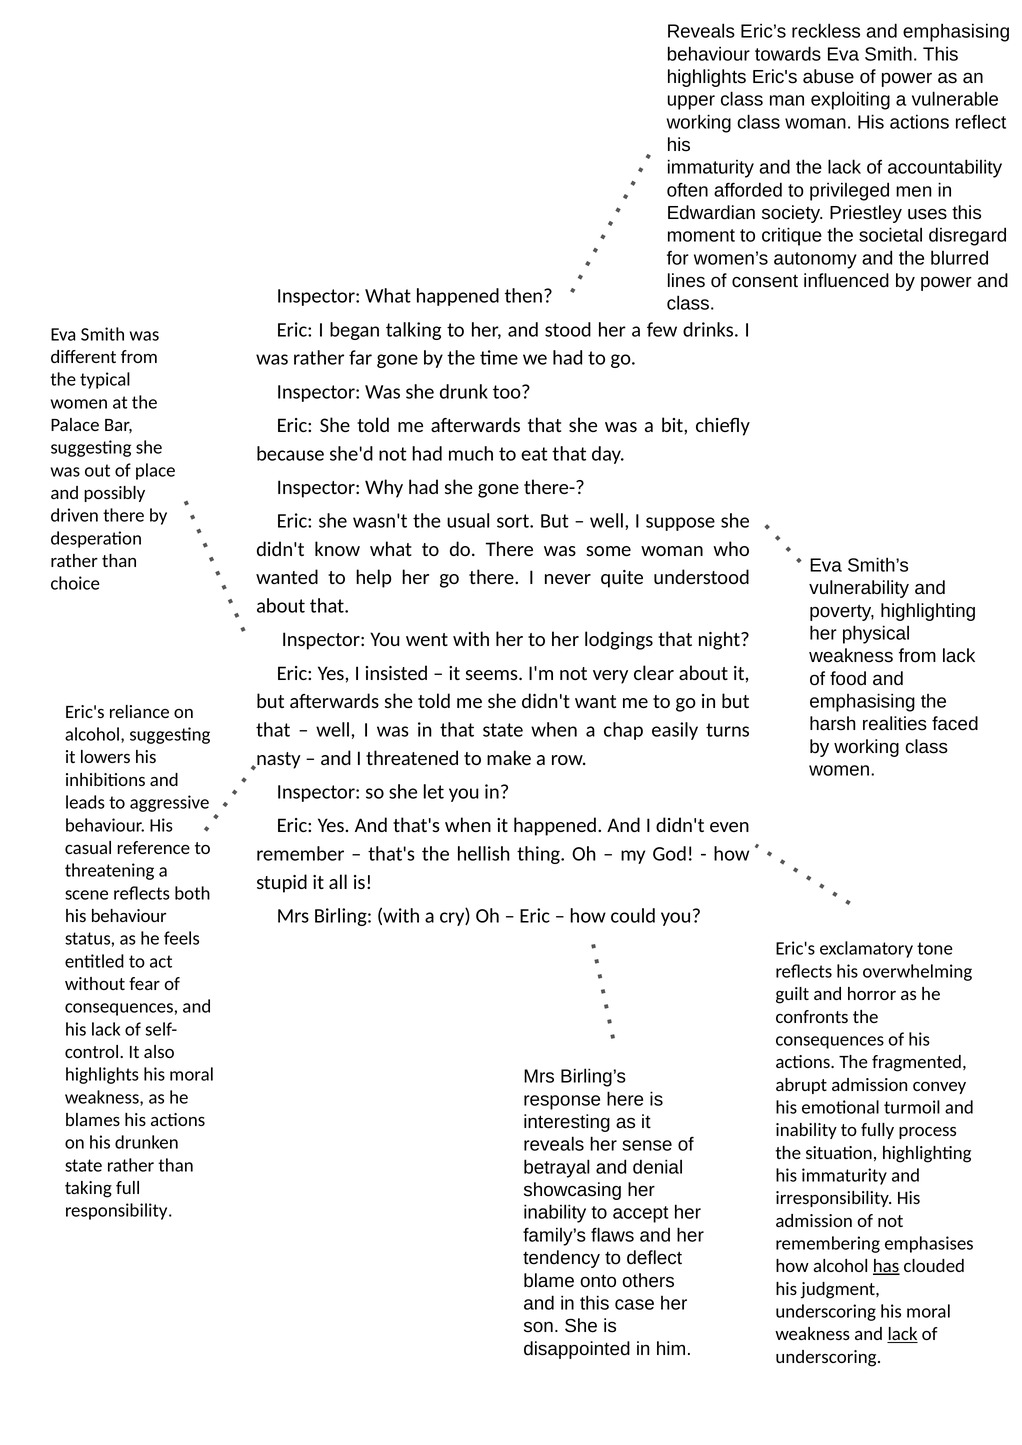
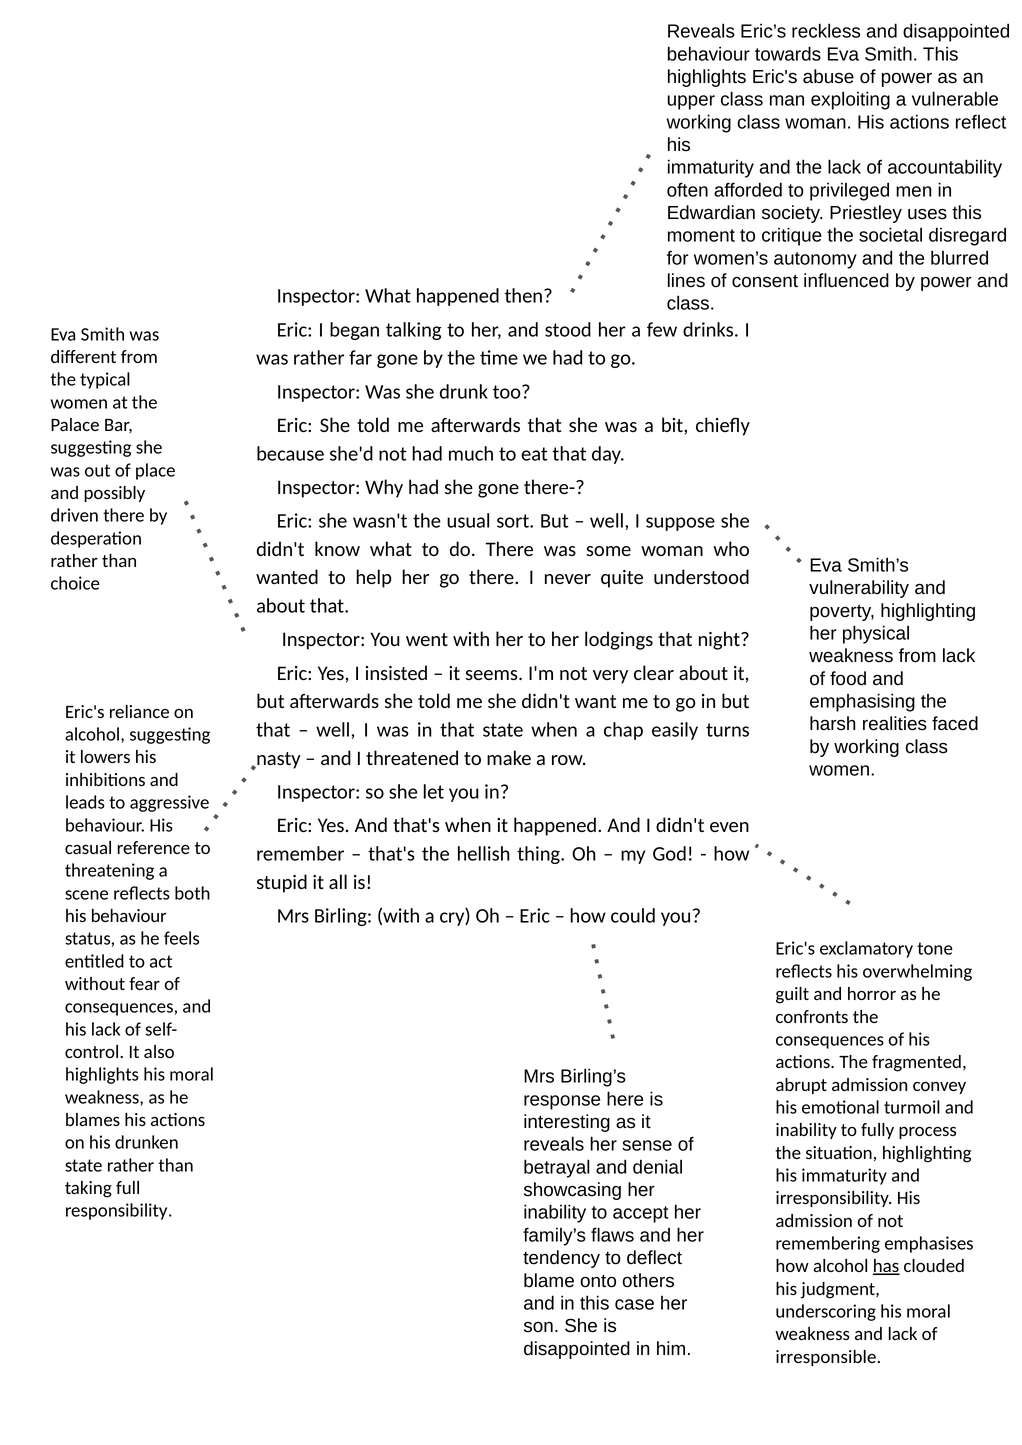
reckless and emphasising: emphasising -> disappointed (957, 32)
lack underline: present -> none (903, 1335)
underscoring: underscoring -> irresponsible (828, 1357)
